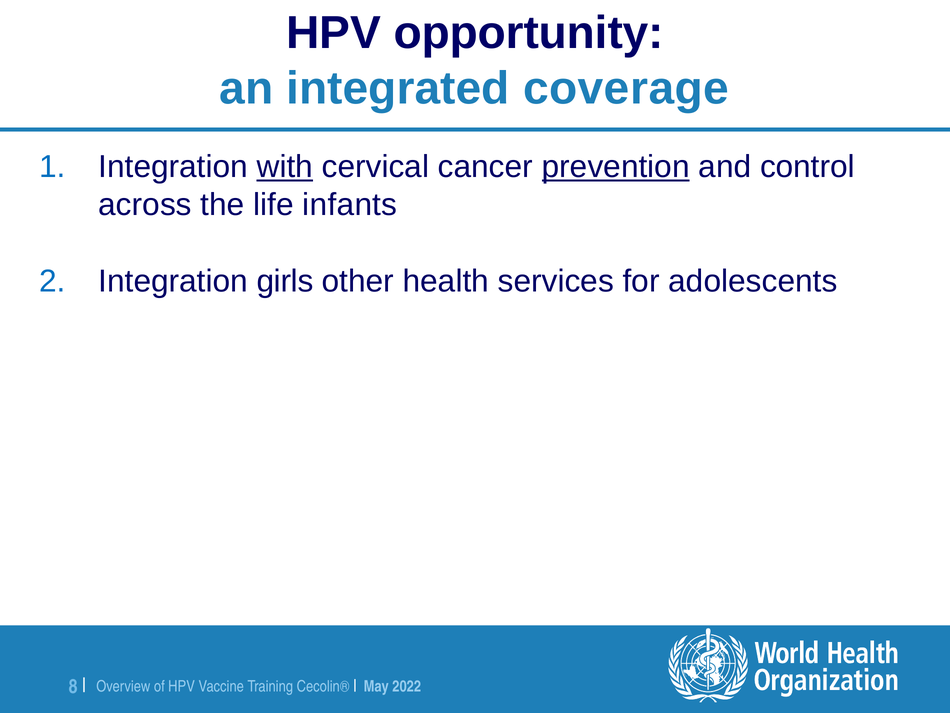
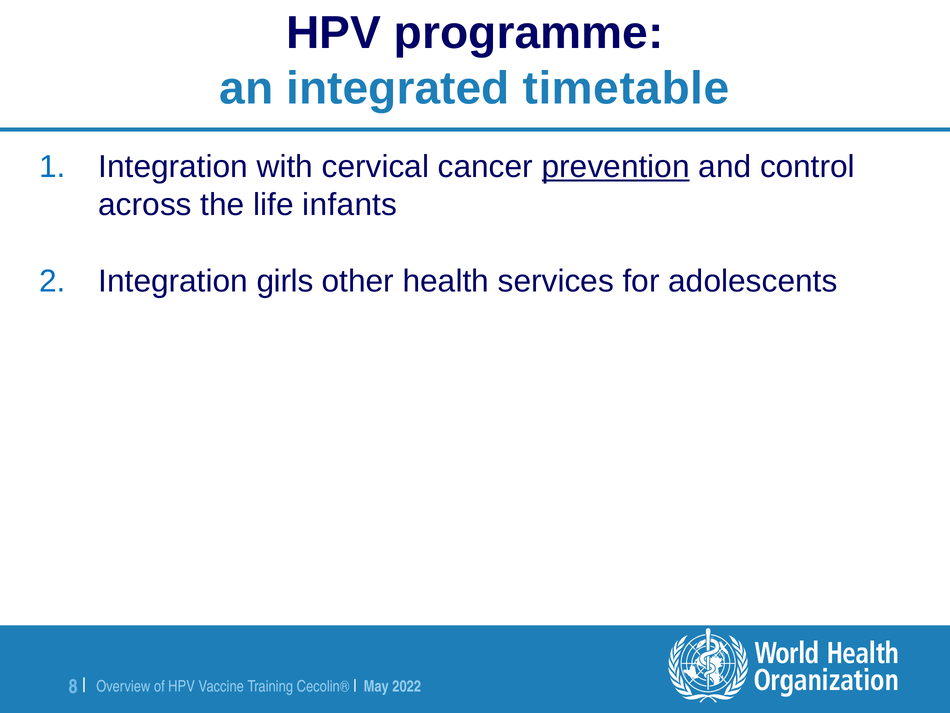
opportunity: opportunity -> programme (529, 33)
coverage: coverage -> timetable (626, 88)
with underline: present -> none (285, 167)
